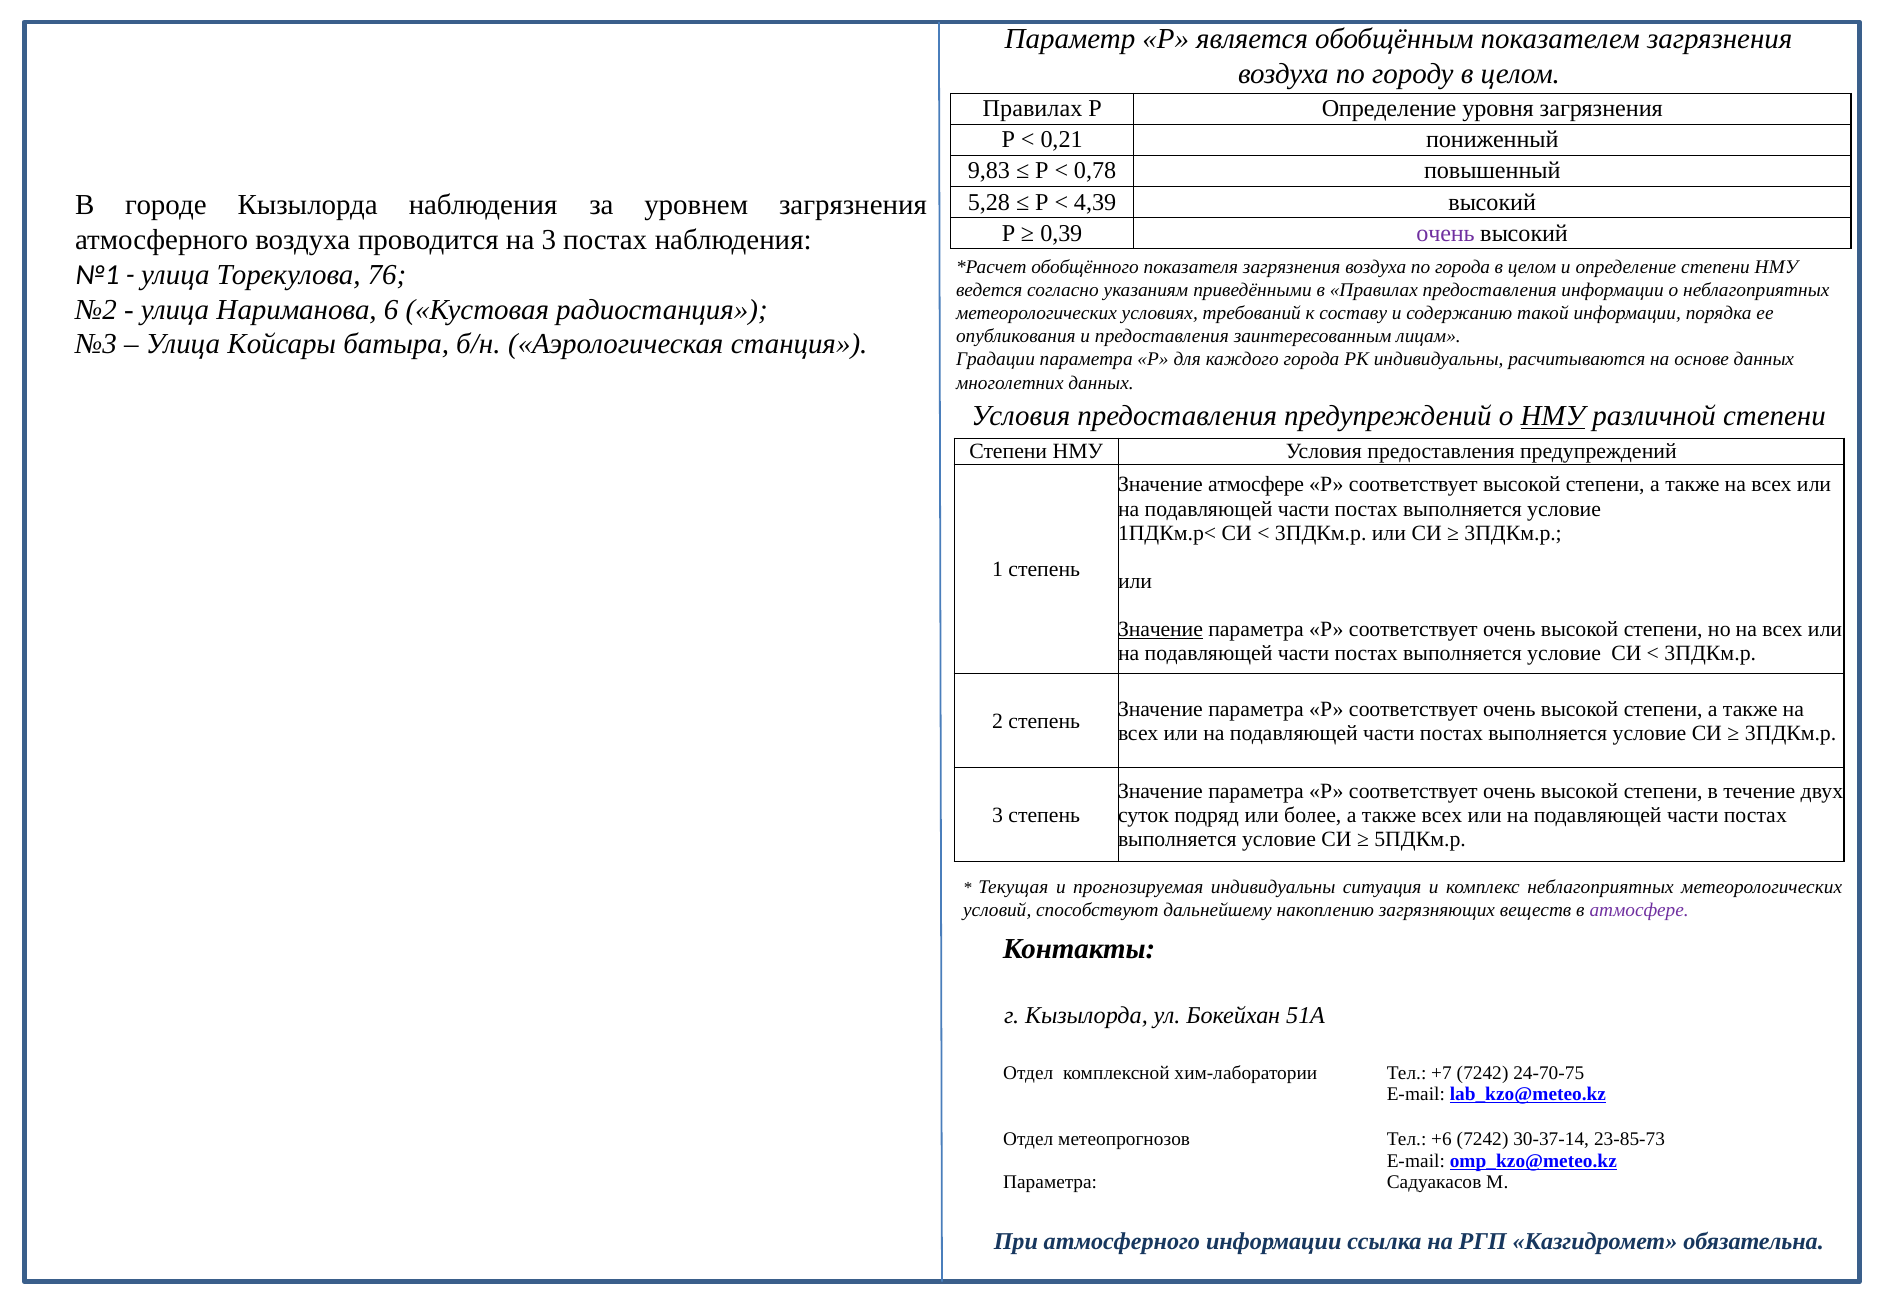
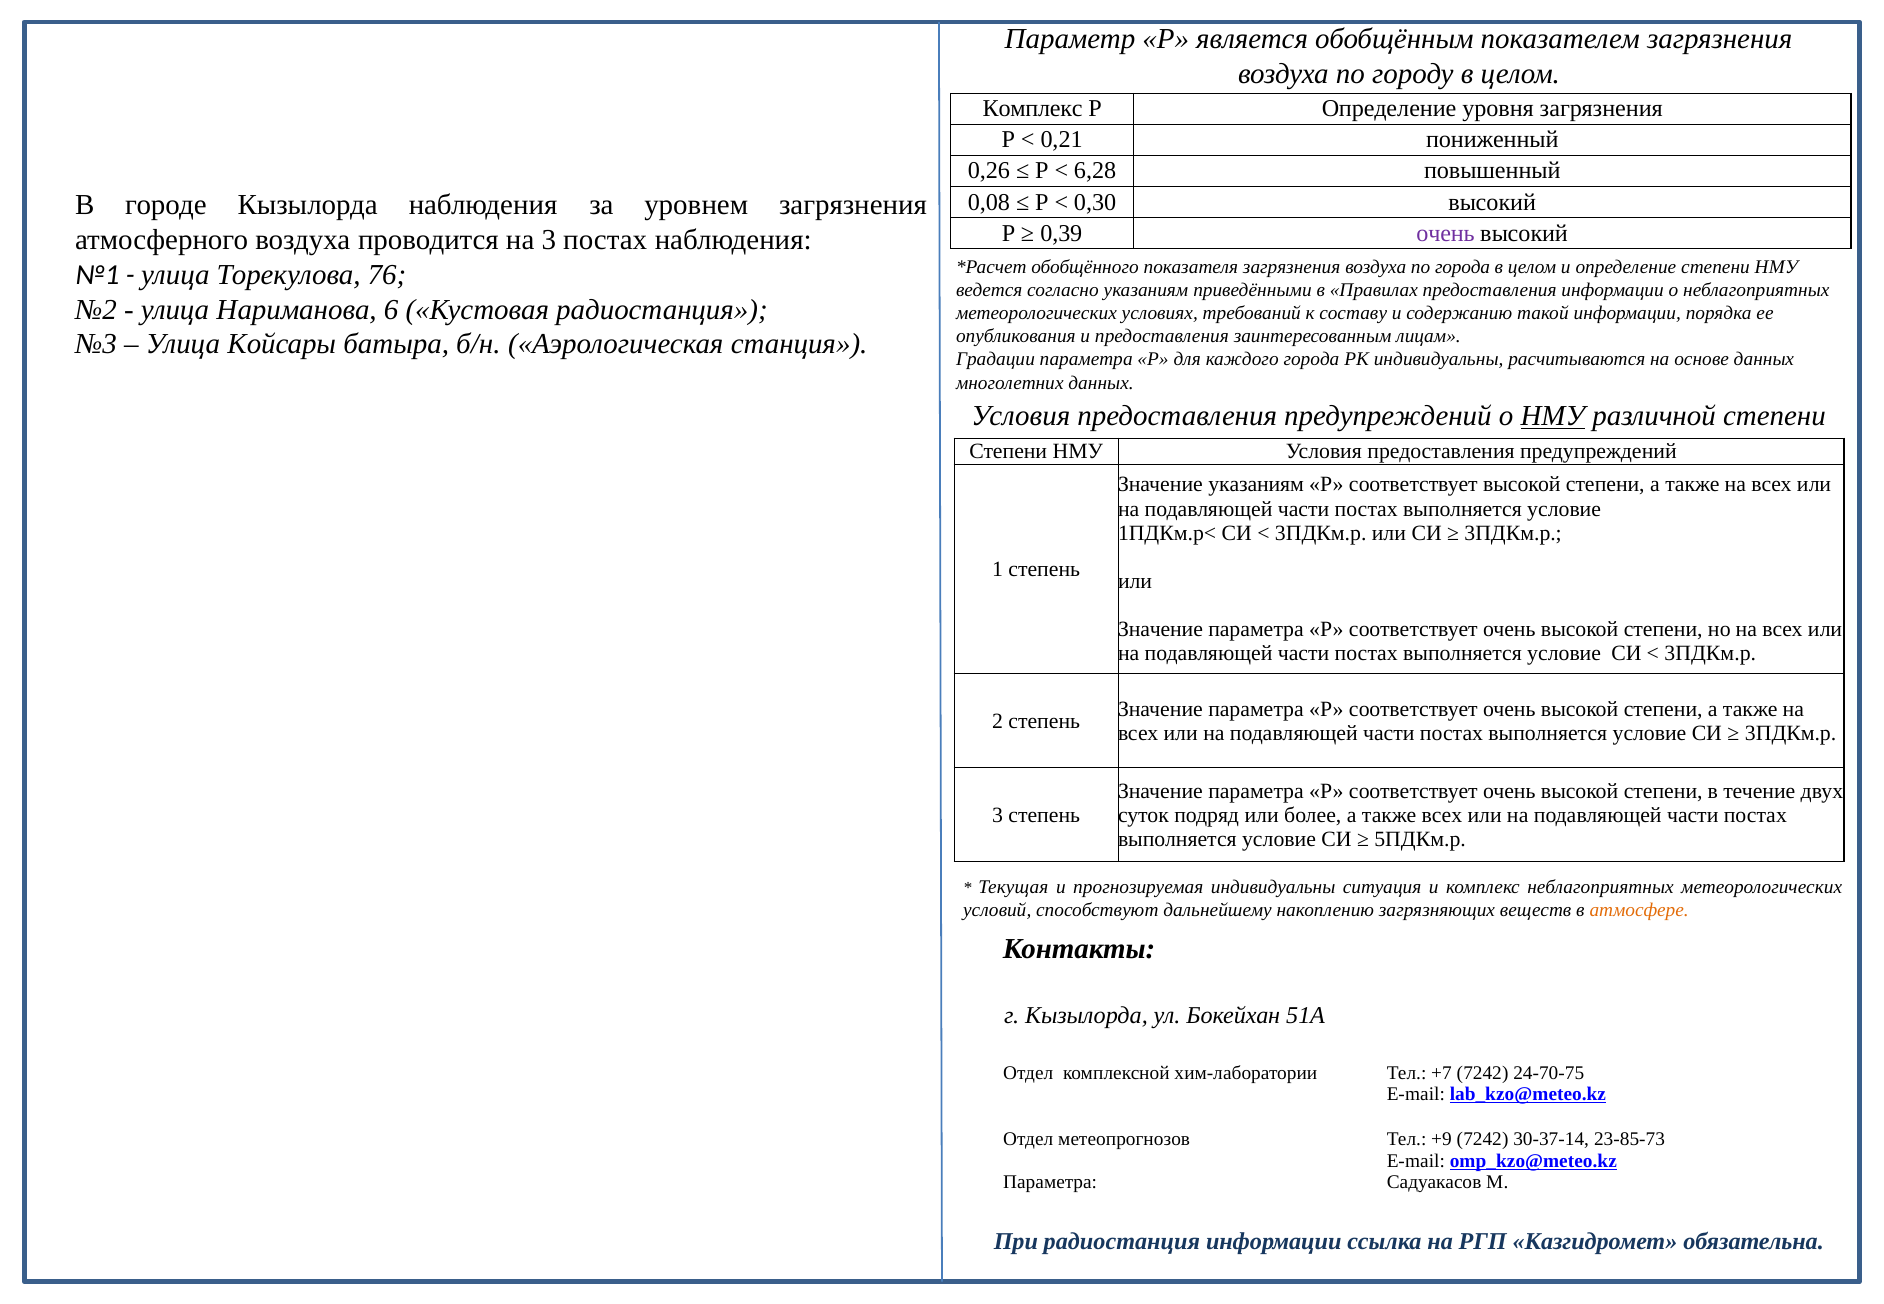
Правилах: Правилах -> Комплекс (1033, 109)
9,83: 9,83 -> 0,26 (989, 171)
0,78: 0,78 -> 6,28 (1095, 171)
5,28: 5,28 -> 0,08 (989, 202)
4,39: 4,39 -> 0,30 (1095, 202)
Значение атмосфере: атмосфере -> указаниям (1256, 485)
Значение underline: present -> none (1160, 629)
атмосфере colour: purple -> orange (1639, 910)
+6: +6 -> +9 (1441, 1139)
При атмосферного: атмосферного -> радиостанция (1122, 1242)
